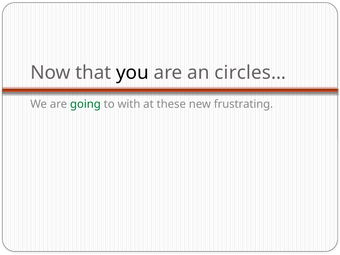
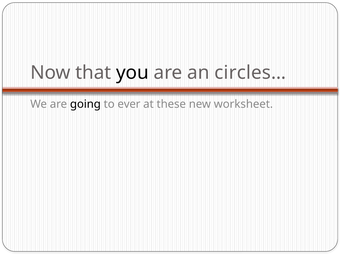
going colour: green -> black (85, 104)
with: with -> ever (129, 104)
frustrating: frustrating -> worksheet (243, 104)
